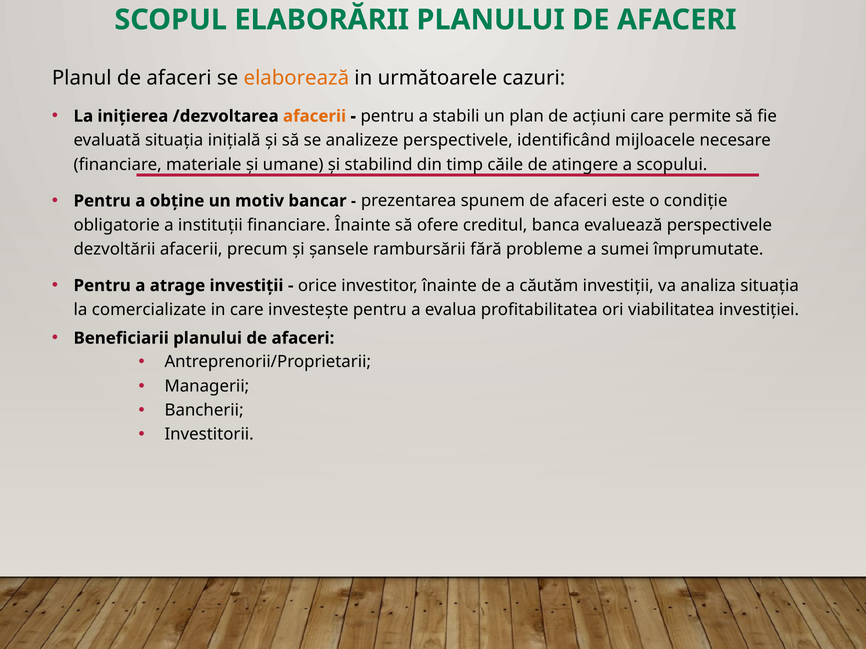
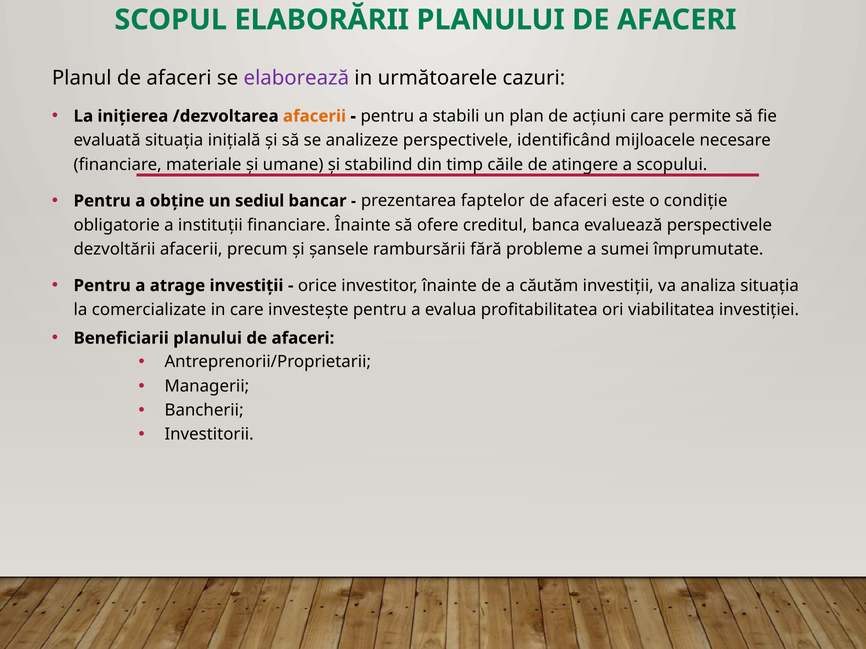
elaborează colour: orange -> purple (296, 78)
motiv: motiv -> sediul (260, 201)
spunem: spunem -> faptelor (493, 201)
